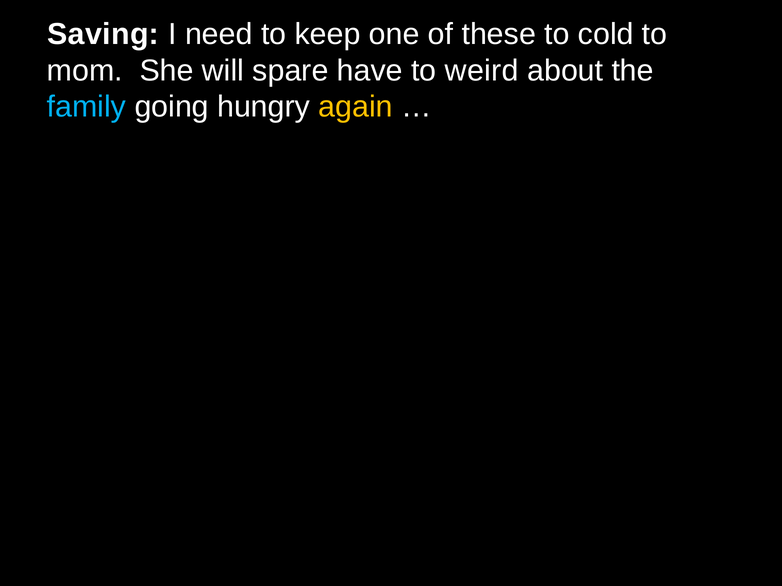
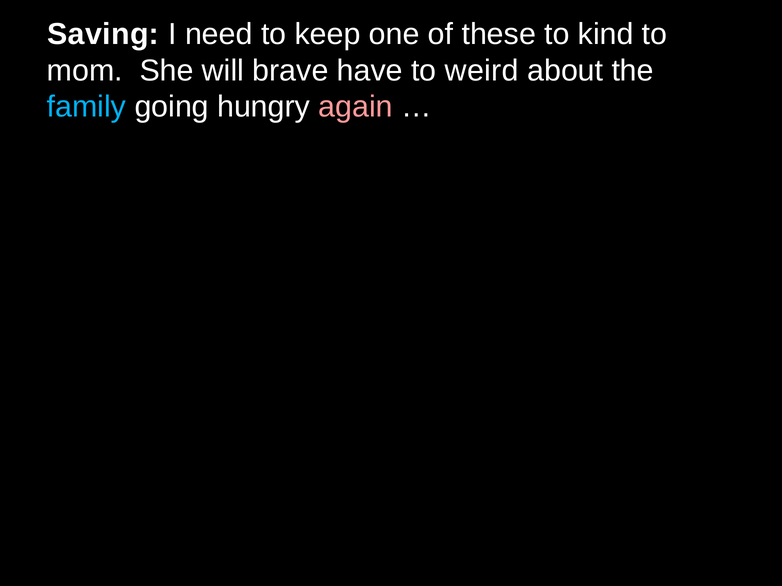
cold: cold -> kind (606, 34)
spare: spare -> brave (290, 71)
again colour: yellow -> pink (356, 107)
